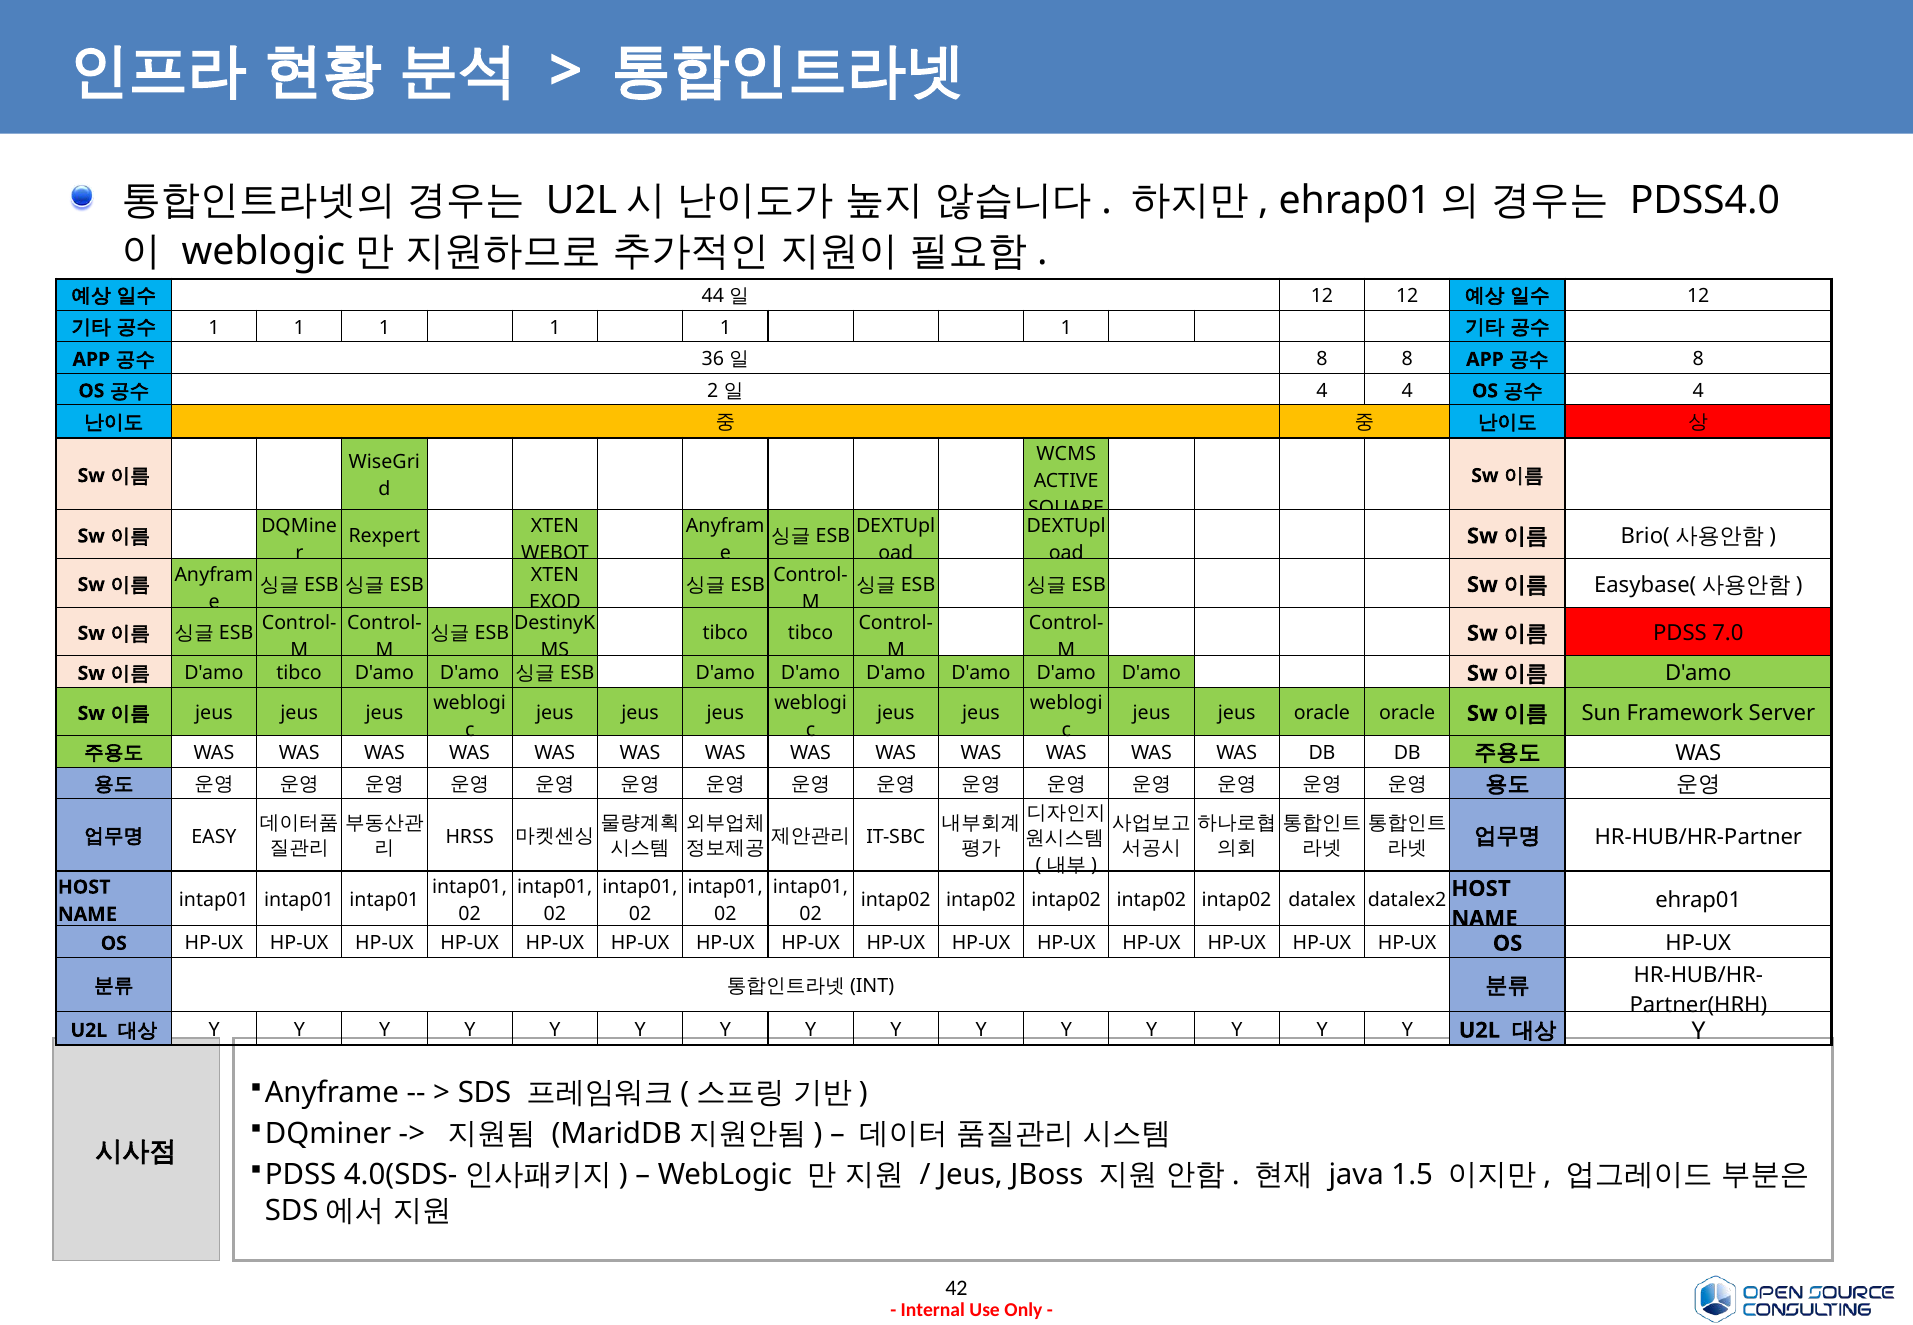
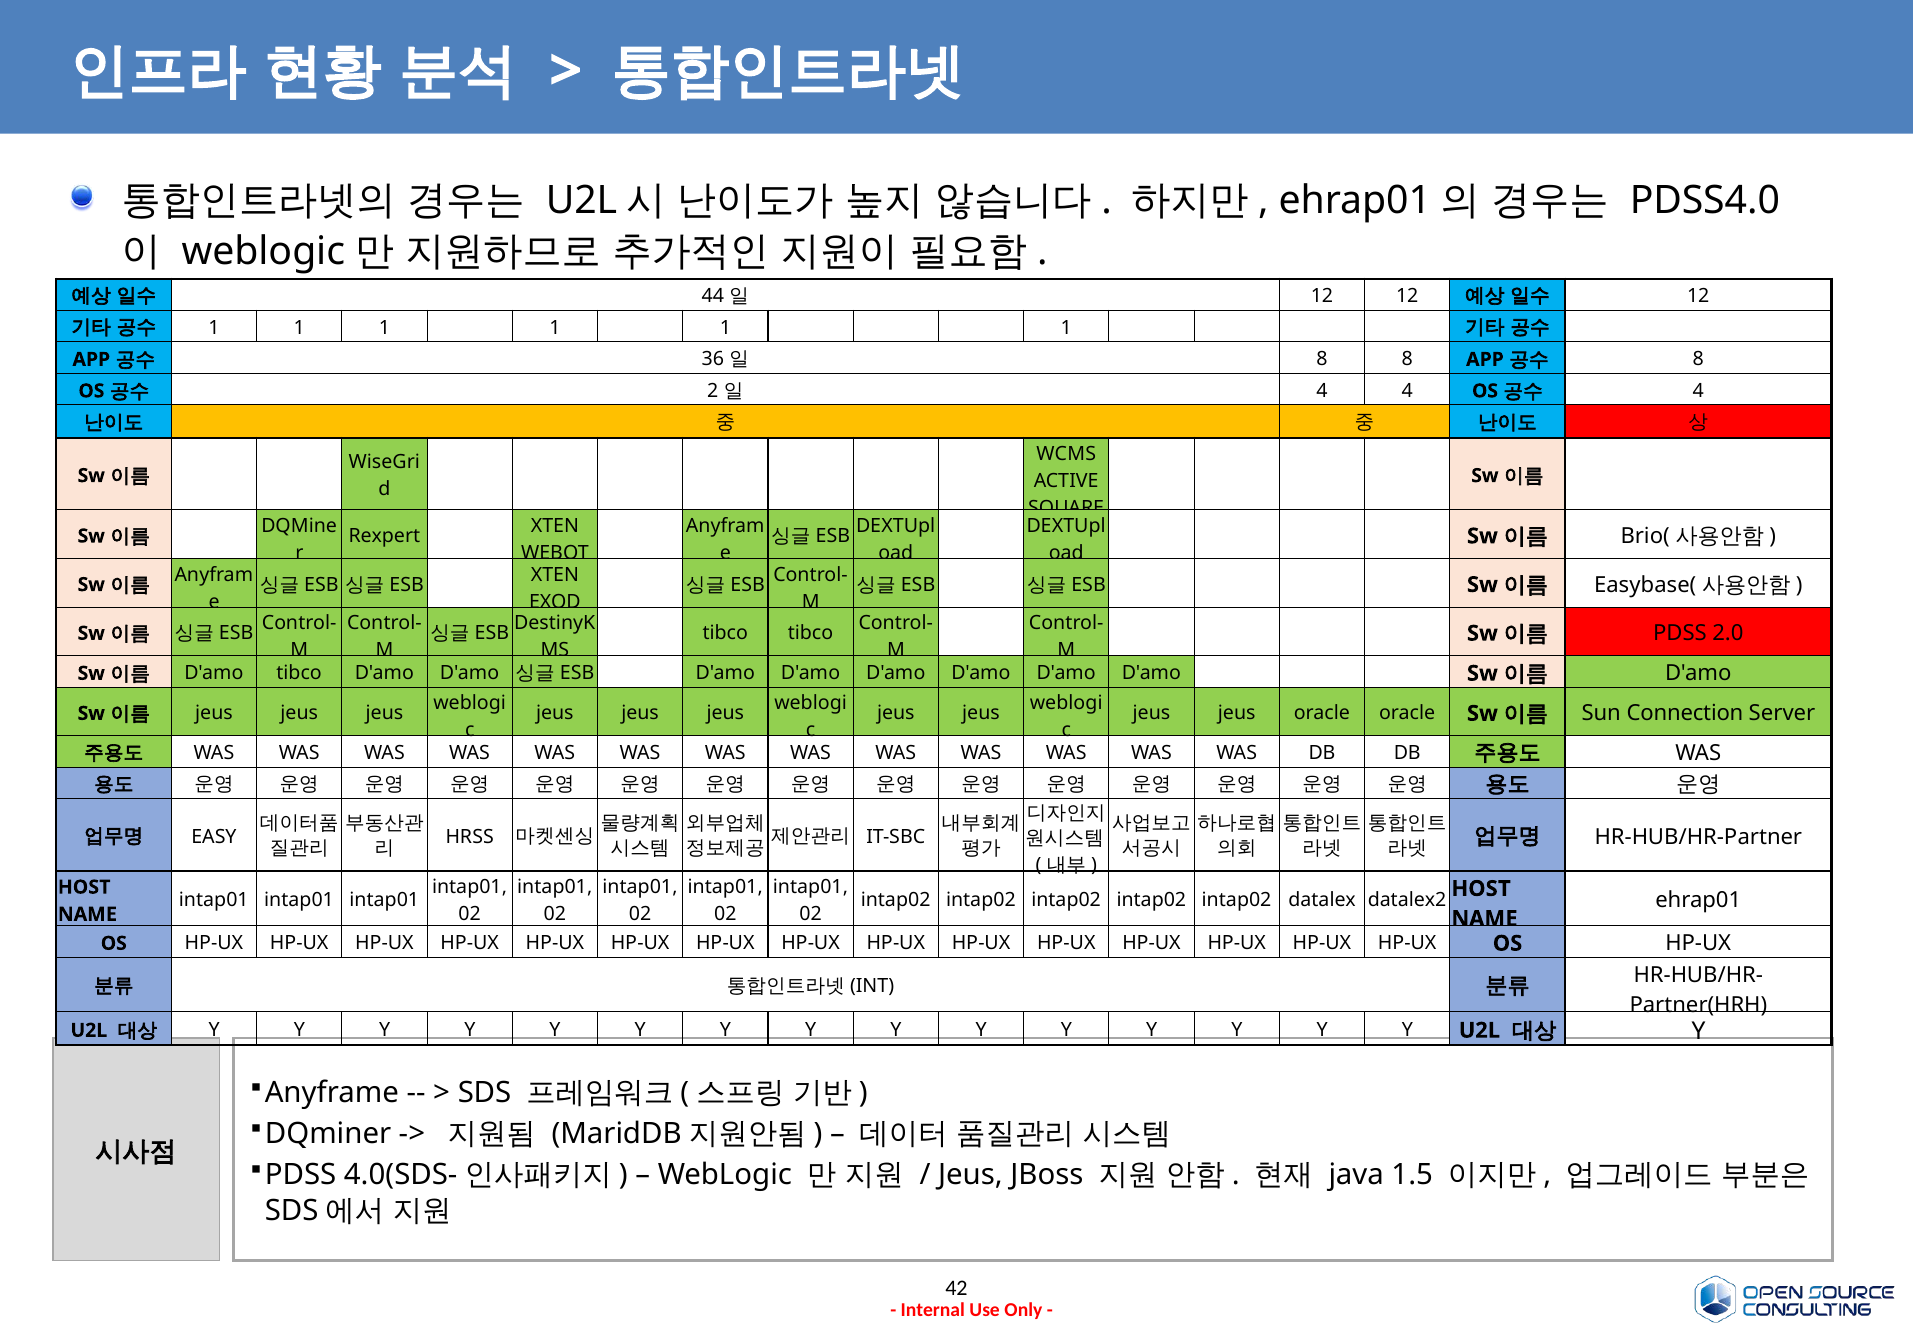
7.0: 7.0 -> 2.0 (1728, 633)
Framework: Framework -> Connection (1685, 713)
